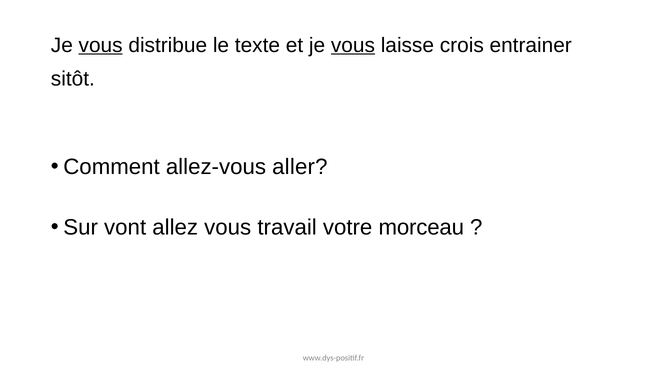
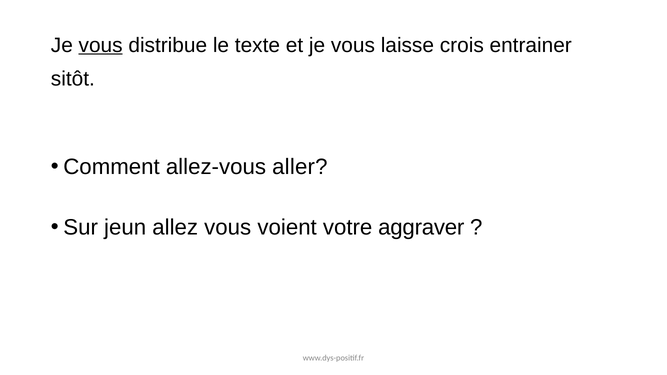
vous underline: present -> none (353, 45)
vont: vont -> jeun (125, 228)
travail: travail -> voient (287, 228)
morceau: morceau -> aggraver (421, 228)
